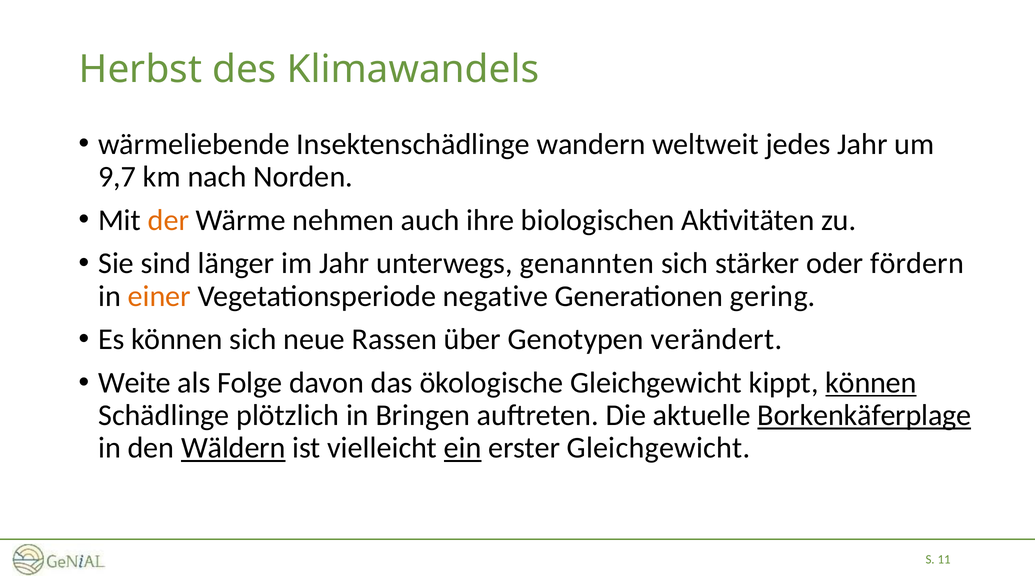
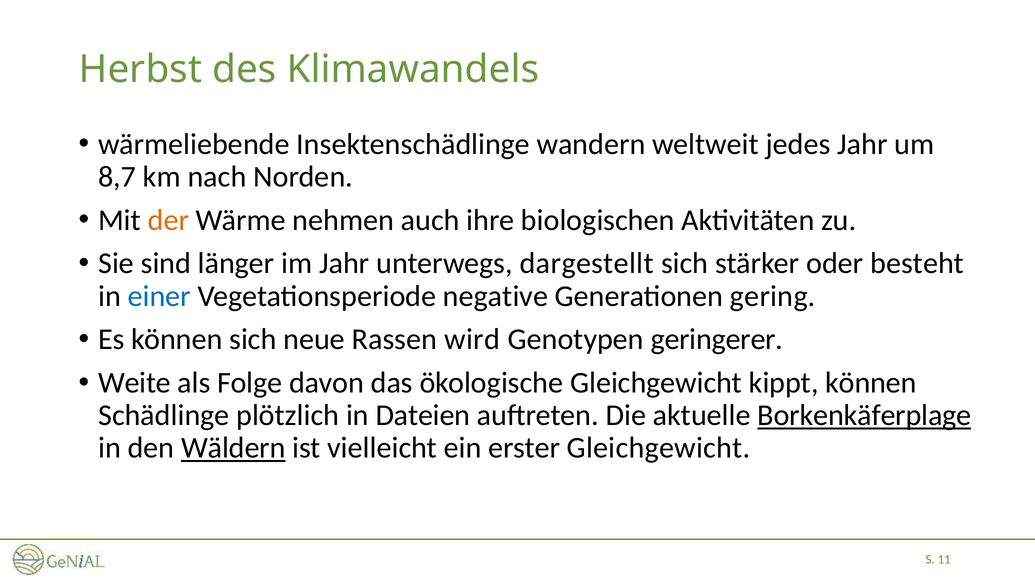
9,7: 9,7 -> 8,7 (117, 177)
genannten: genannten -> dargestellt (587, 264)
fördern: fördern -> besteht (917, 264)
einer colour: orange -> blue (159, 296)
über: über -> wird (472, 340)
verändert: verändert -> geringerer (717, 340)
können underline: present -> none (871, 383)
Bringen: Bringen -> Dateien (423, 416)
ein underline: present -> none (463, 448)
